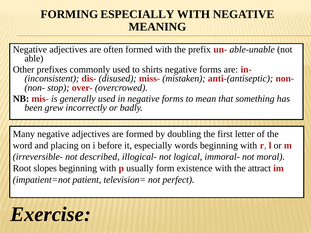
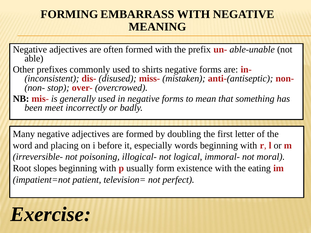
FORMING ESPECIALLY: ESPECIALLY -> EMBARRASS (137, 14)
grew: grew -> meet (54, 108)
described: described -> poisoning (100, 157)
attract: attract -> eating (259, 168)
